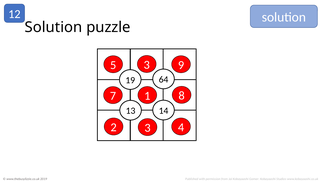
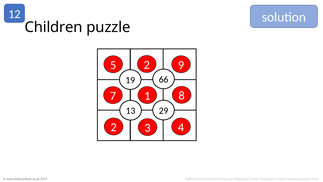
Solution: Solution -> Children (54, 27)
5 3: 3 -> 2 (147, 65)
64: 64 -> 66 (164, 79)
14: 14 -> 29 (164, 111)
